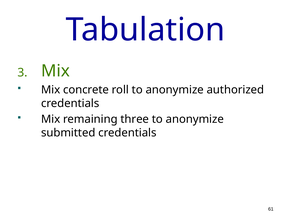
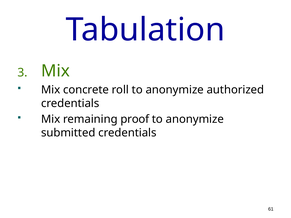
three: three -> proof (135, 119)
